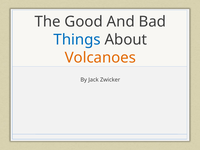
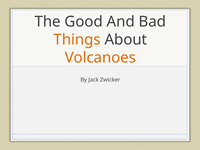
Things colour: blue -> orange (77, 40)
